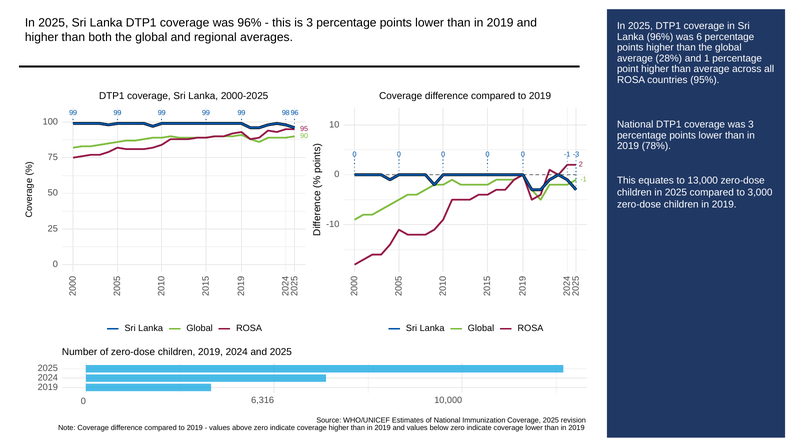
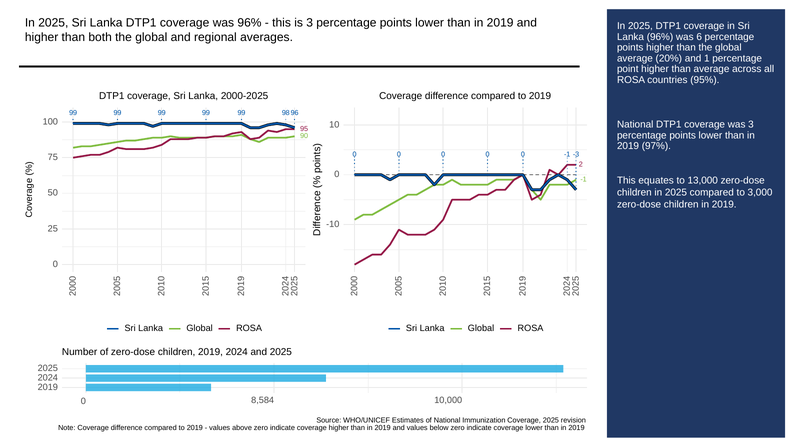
28%: 28% -> 20% (669, 58)
78%: 78% -> 97% (656, 146)
6,316: 6,316 -> 8,584 (263, 401)
